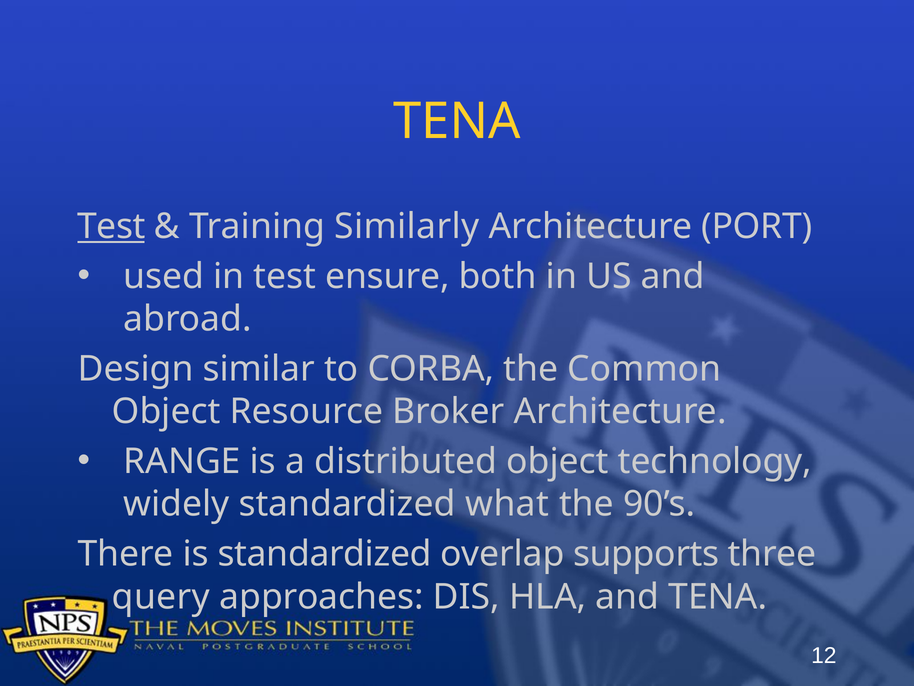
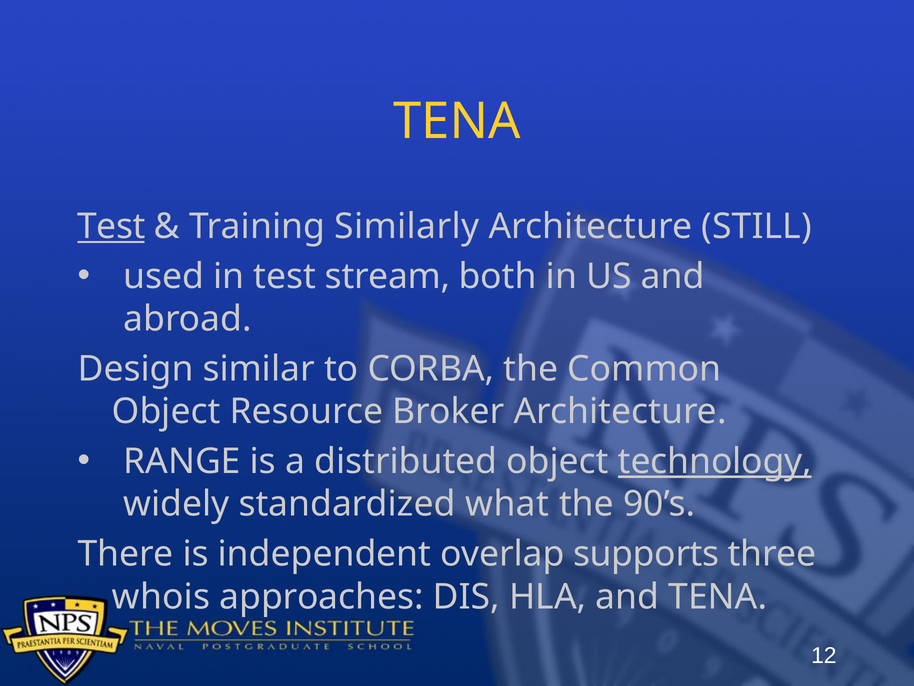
PORT: PORT -> STILL (757, 226)
ensure: ensure -> stream (388, 276)
technology underline: none -> present (715, 461)
is standardized: standardized -> independent (325, 554)
query: query -> whois (161, 596)
